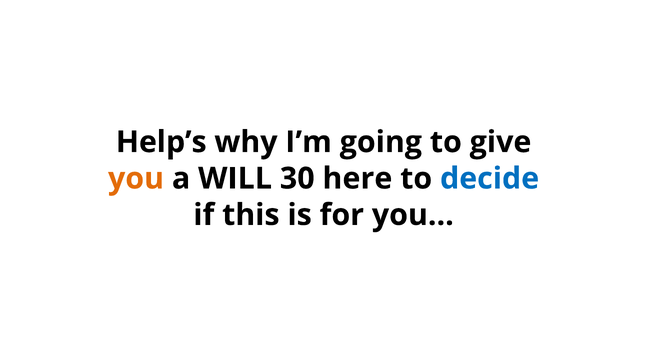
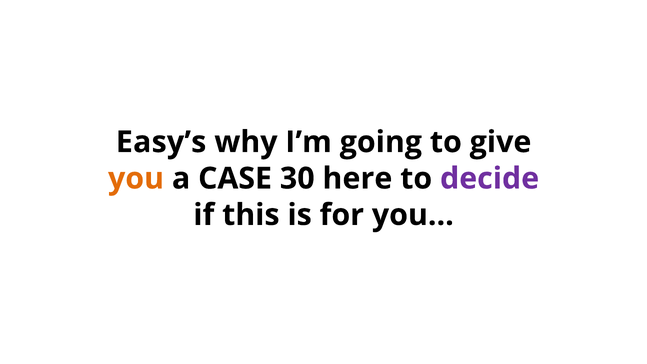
Help’s: Help’s -> Easy’s (161, 142)
WILL: WILL -> CASE (235, 178)
decide colour: blue -> purple (490, 178)
